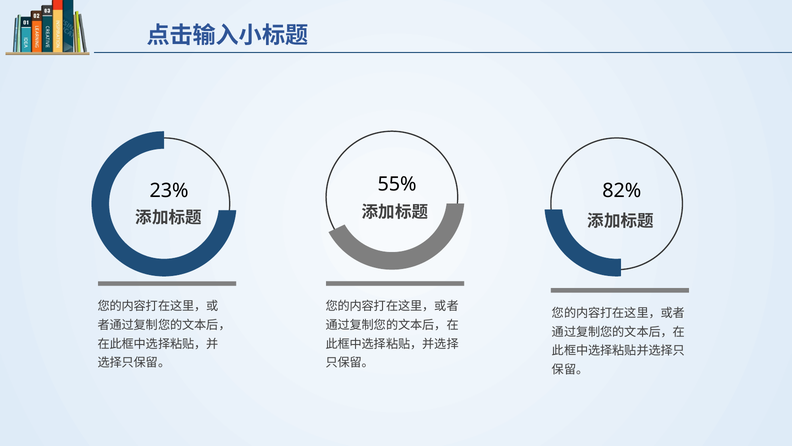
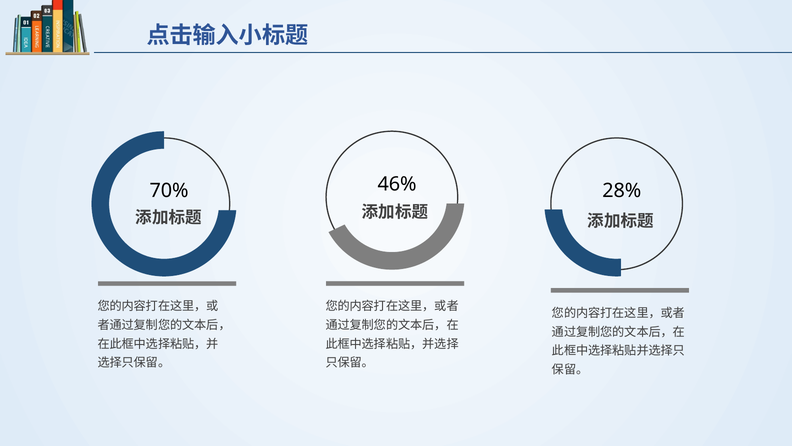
55%: 55% -> 46% (397, 184)
23%: 23% -> 70% (169, 191)
82%: 82% -> 28% (622, 191)
